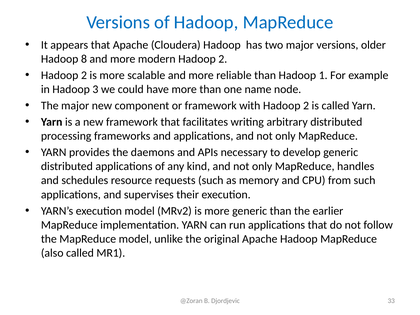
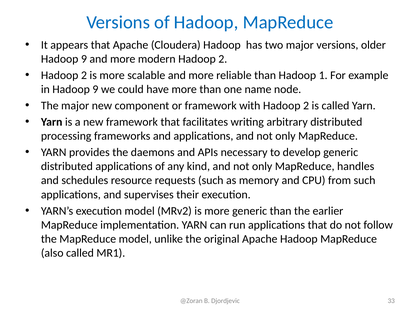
8: 8 -> 9 (84, 59)
in Hadoop 3: 3 -> 9 (95, 89)
